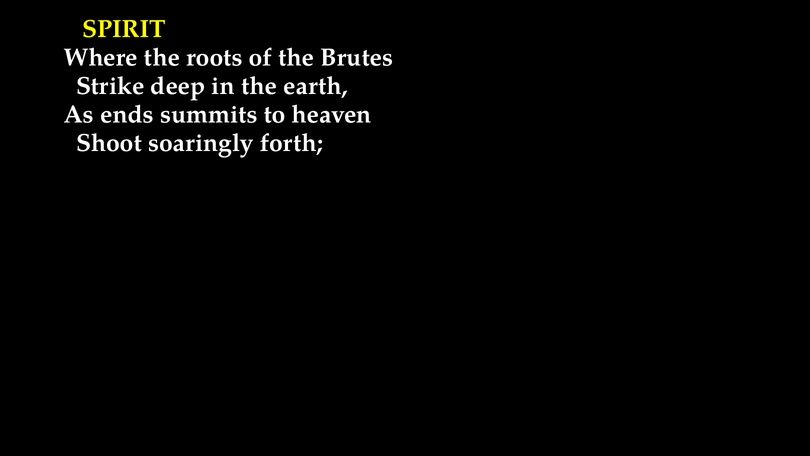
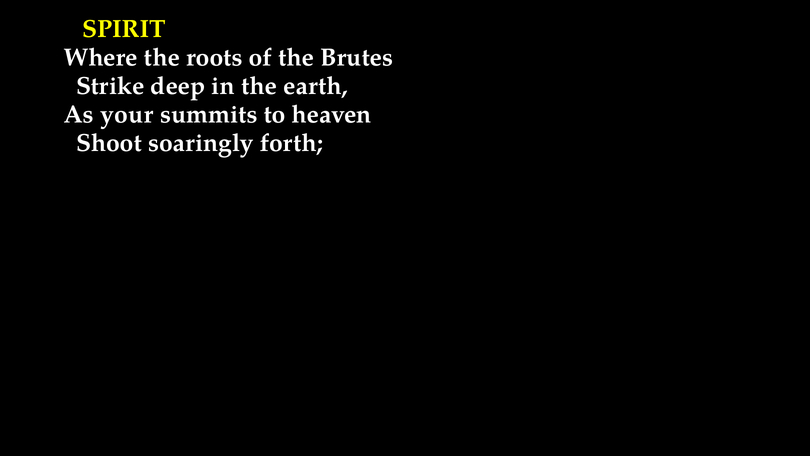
ends: ends -> your (127, 115)
